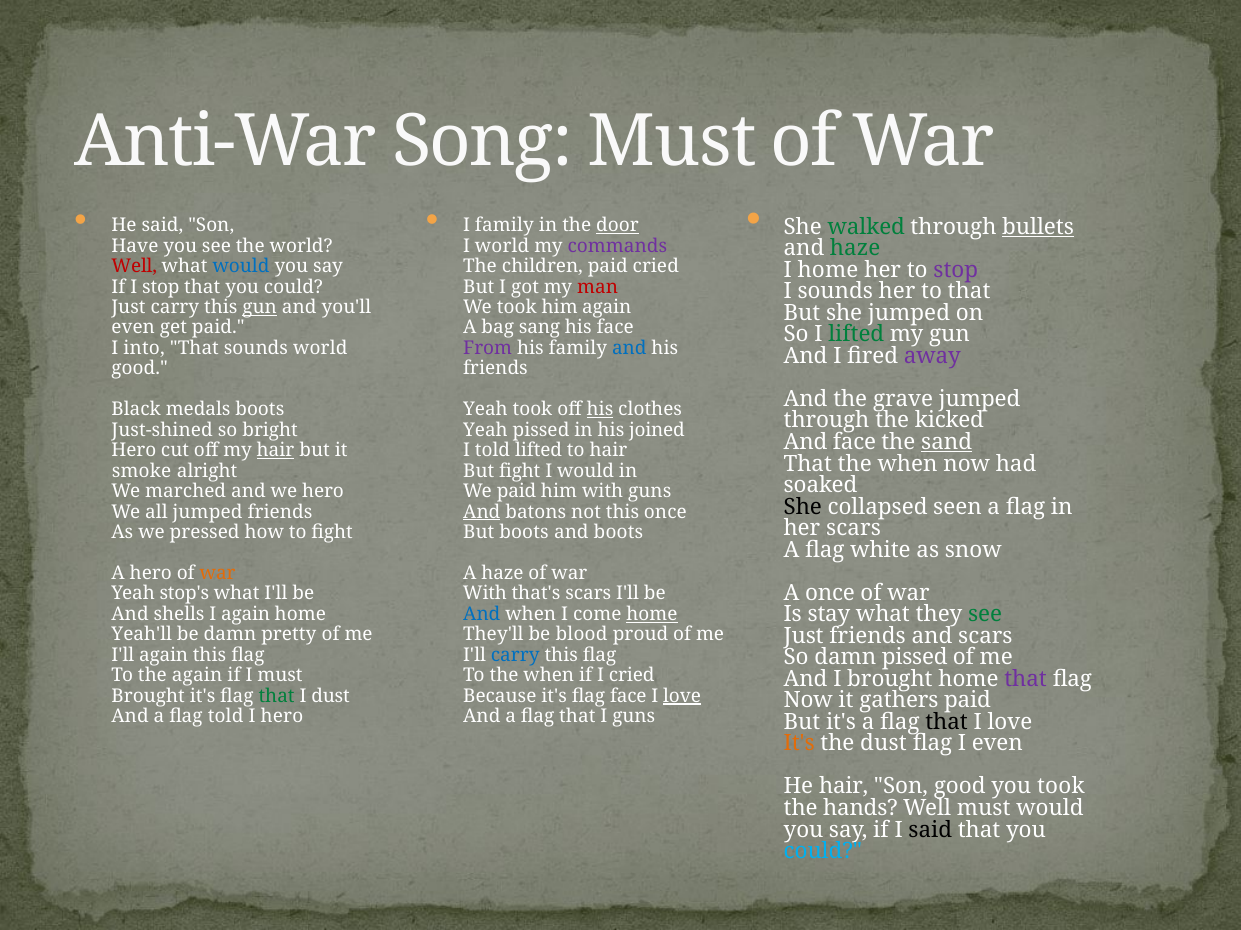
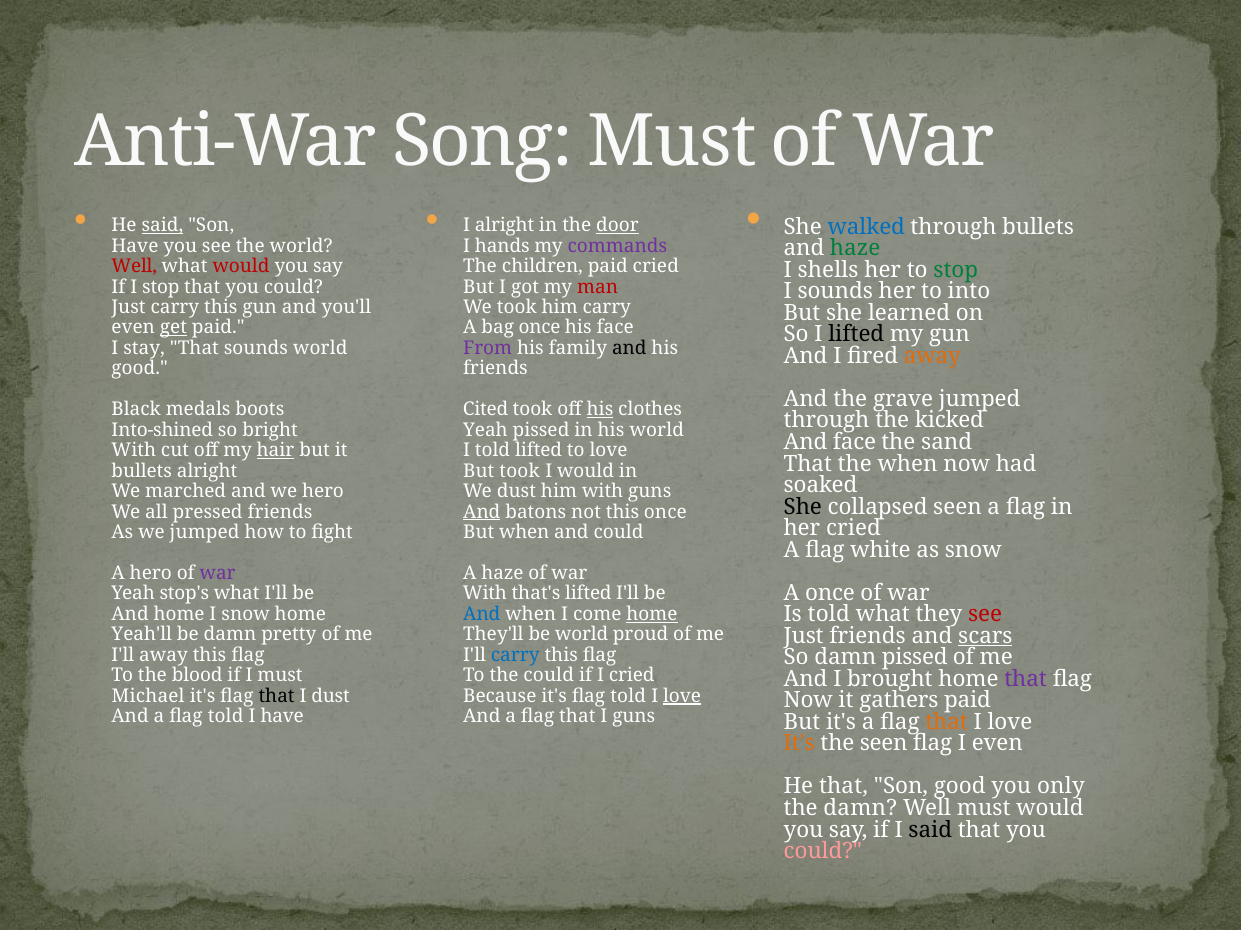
walked colour: green -> blue (866, 227)
bullets underline: present -> none (1038, 227)
I family: family -> alright (505, 226)
said underline: none -> present (163, 226)
I world: world -> hands (502, 246)
would colour: blue -> red (241, 267)
I home: home -> shells (828, 270)
stop colour: purple -> green (956, 270)
to that: that -> into (969, 292)
gun underline: present -> none (260, 308)
him again: again -> carry (607, 307)
she jumped: jumped -> learned (909, 313)
get underline: none -> present (173, 328)
bag sang: sang -> once (540, 328)
lifted colour: green -> black (856, 335)
and colour: blue -> black (629, 348)
into: into -> stay (144, 348)
away colour: purple -> orange (932, 356)
Yeah: Yeah -> Cited (486, 410)
Just-shined: Just-shined -> Into-shined (162, 430)
his joined: joined -> world (657, 430)
sand underline: present -> none (947, 442)
to hair: hair -> love (609, 451)
Hero: Hero -> With (134, 451)
smoke: smoke -> bullets (142, 471)
But fight: fight -> took (520, 471)
We paid: paid -> dust (516, 492)
all jumped: jumped -> pressed (208, 512)
her scars: scars -> cried (853, 529)
But boots: boots -> when (524, 533)
and boots: boots -> could (619, 533)
we pressed: pressed -> jumped (205, 533)
war colour: orange -> purple (218, 574)
that's scars: scars -> lifted (588, 594)
Is stay: stay -> told (829, 615)
see colour: green -> red (985, 615)
And shells: shells -> home (179, 615)
I again: again -> snow (246, 615)
be blood: blood -> world (582, 635)
scars underline: none -> present (985, 636)
I'll again: again -> away (163, 656)
the again: again -> blood (197, 676)
To the when: when -> could (549, 676)
Brought: Brought -> Michael (148, 696)
that colour: green -> black (277, 696)
it's flag face: face -> told (628, 696)
I hero: hero -> have (282, 717)
that colour: black -> orange (947, 723)
the dust: dust -> seen (884, 744)
He hair: hair -> that (843, 787)
you took: took -> only (1061, 787)
the hands: hands -> damn (860, 809)
could colour: light blue -> pink (823, 852)
